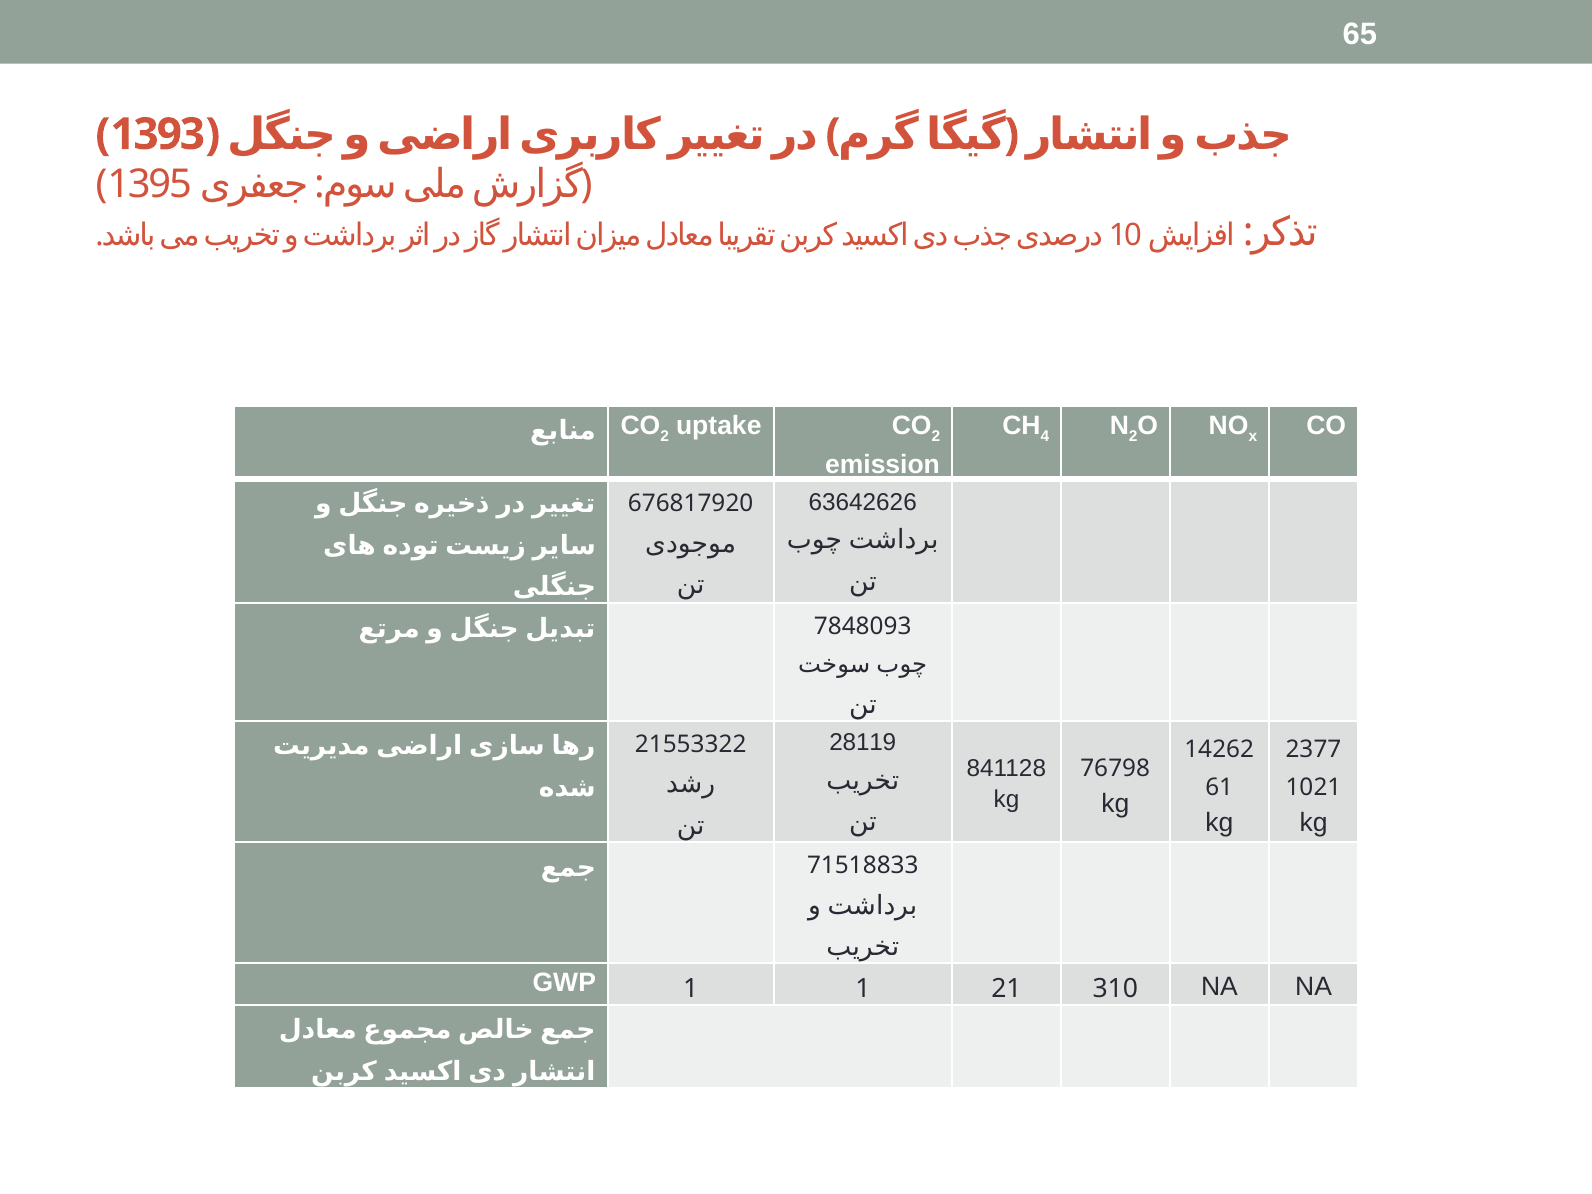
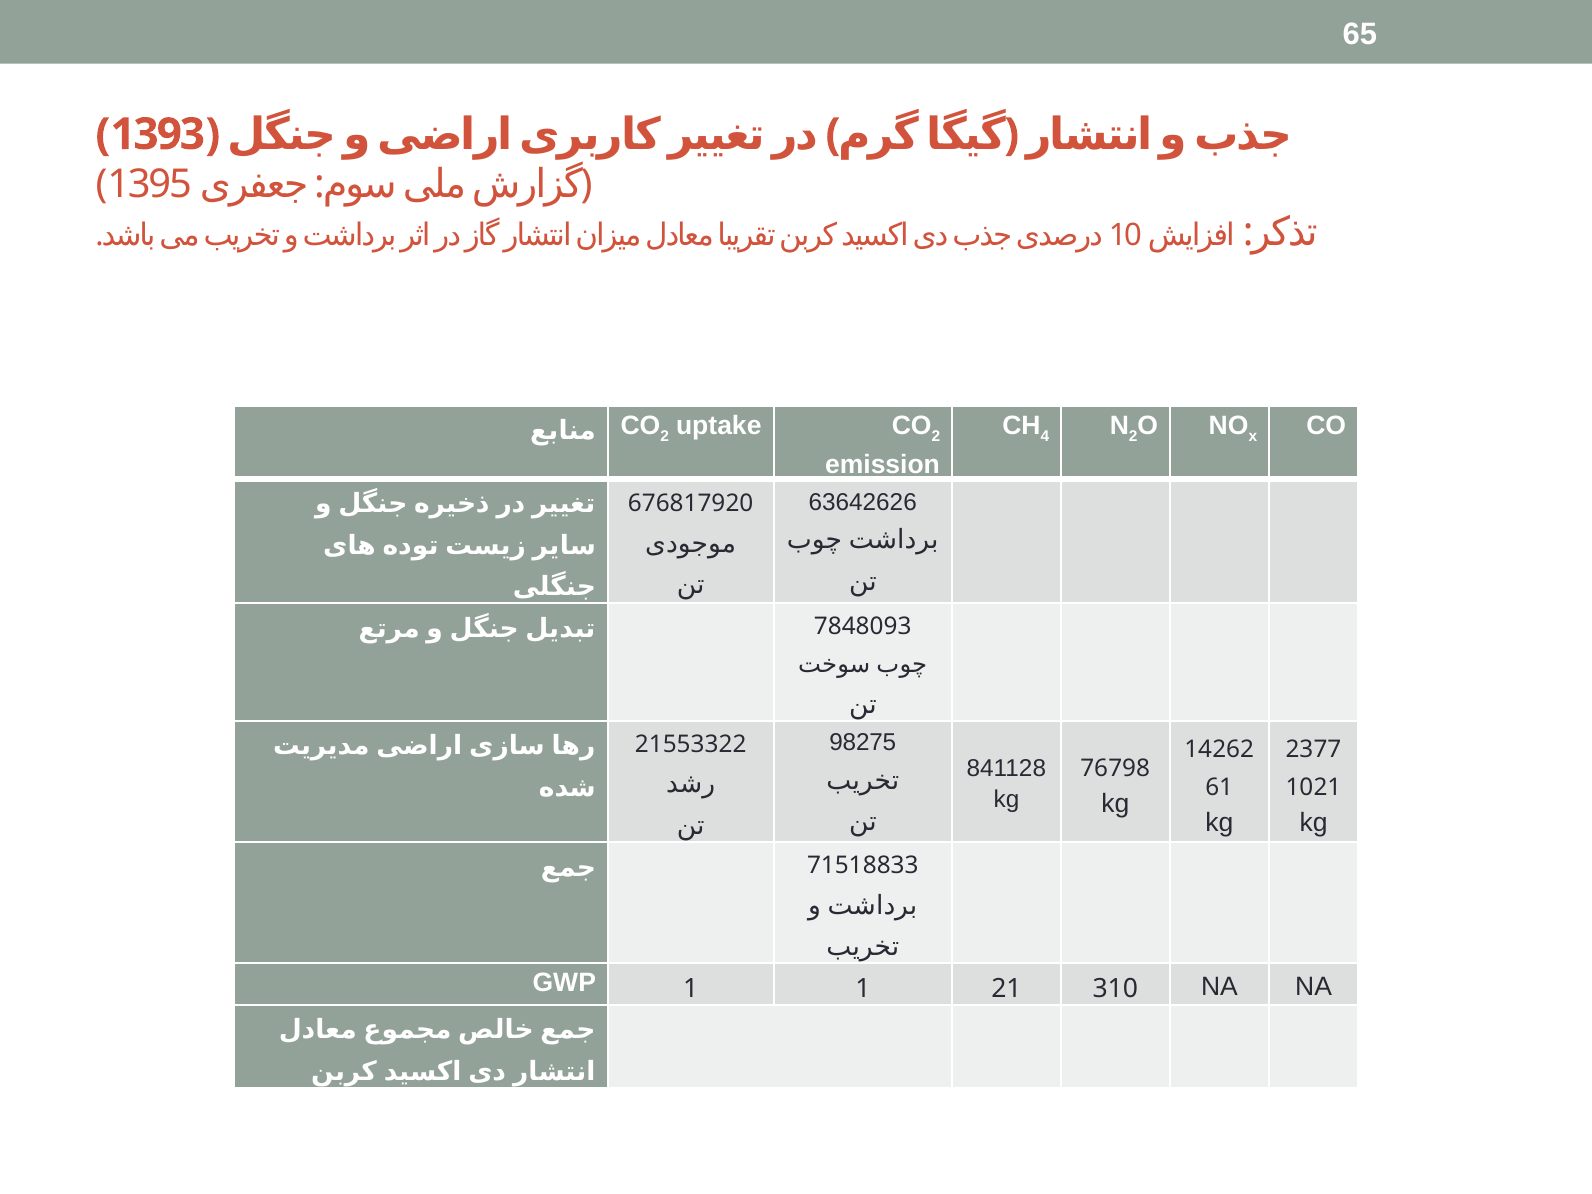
28119: 28119 -> 98275 (863, 743)
